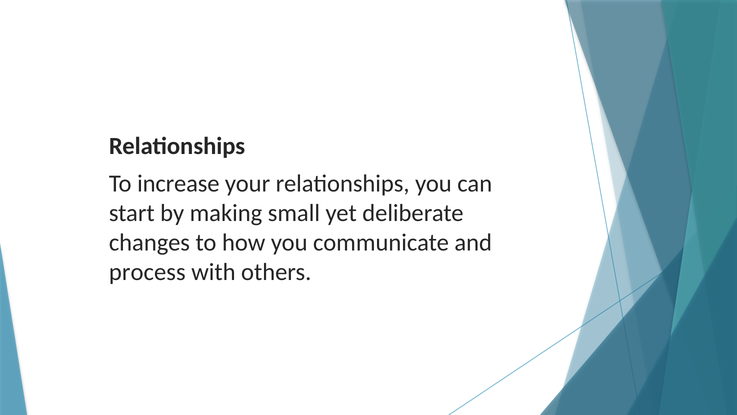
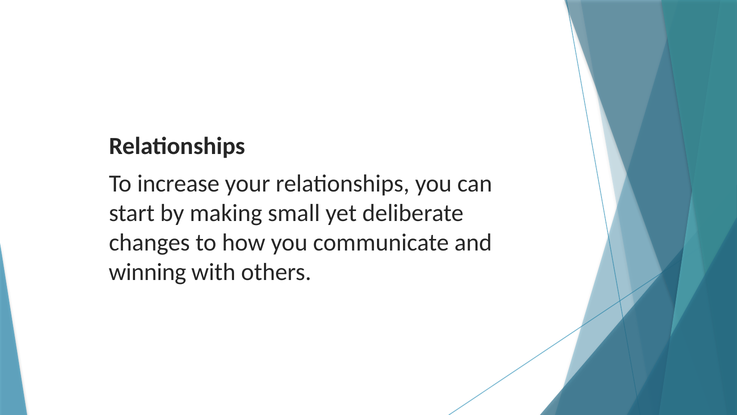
process: process -> winning (147, 272)
